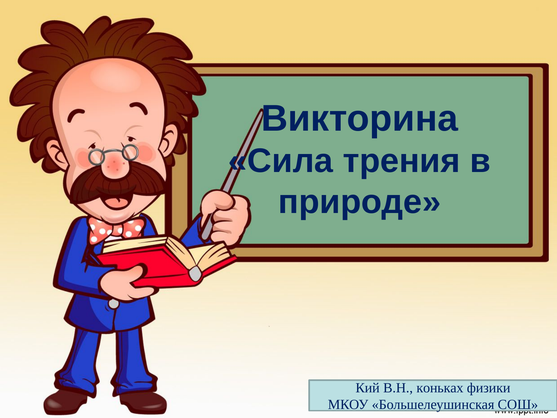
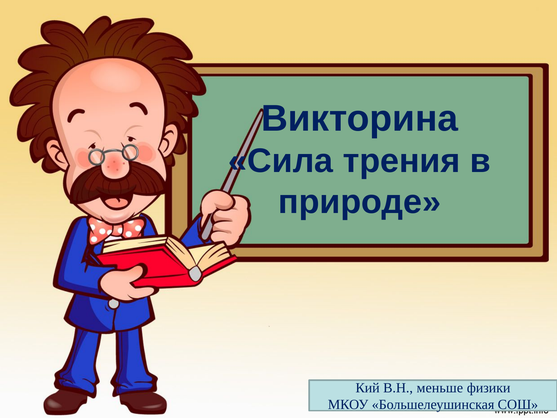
коньках: коньках -> меньше (440, 388)
